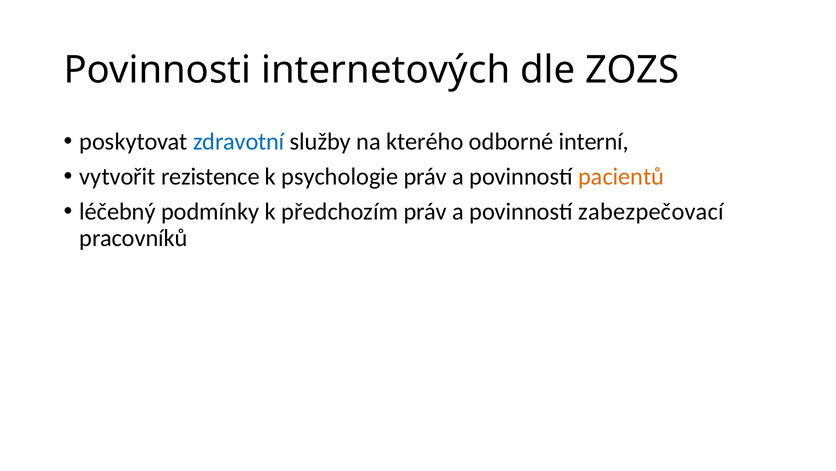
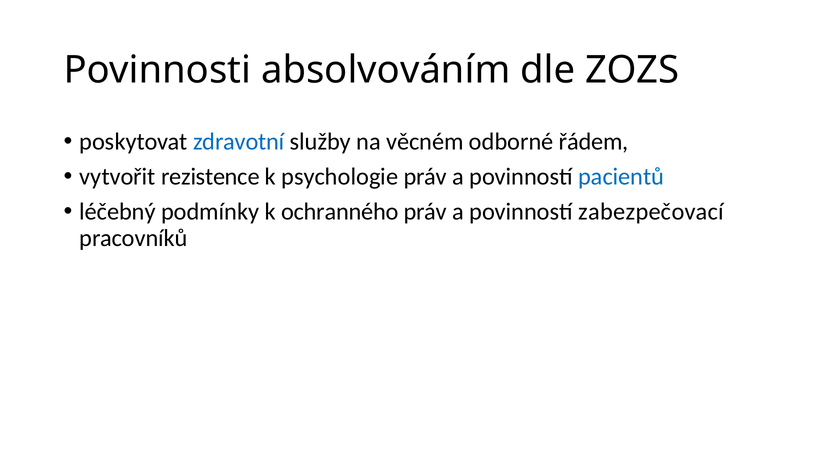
internetových: internetových -> absolvováním (386, 70)
kterého: kterého -> věcném (425, 141)
interní: interní -> řádem (594, 141)
pacientů colour: orange -> blue (621, 176)
předchozím: předchozím -> ochranného (340, 211)
